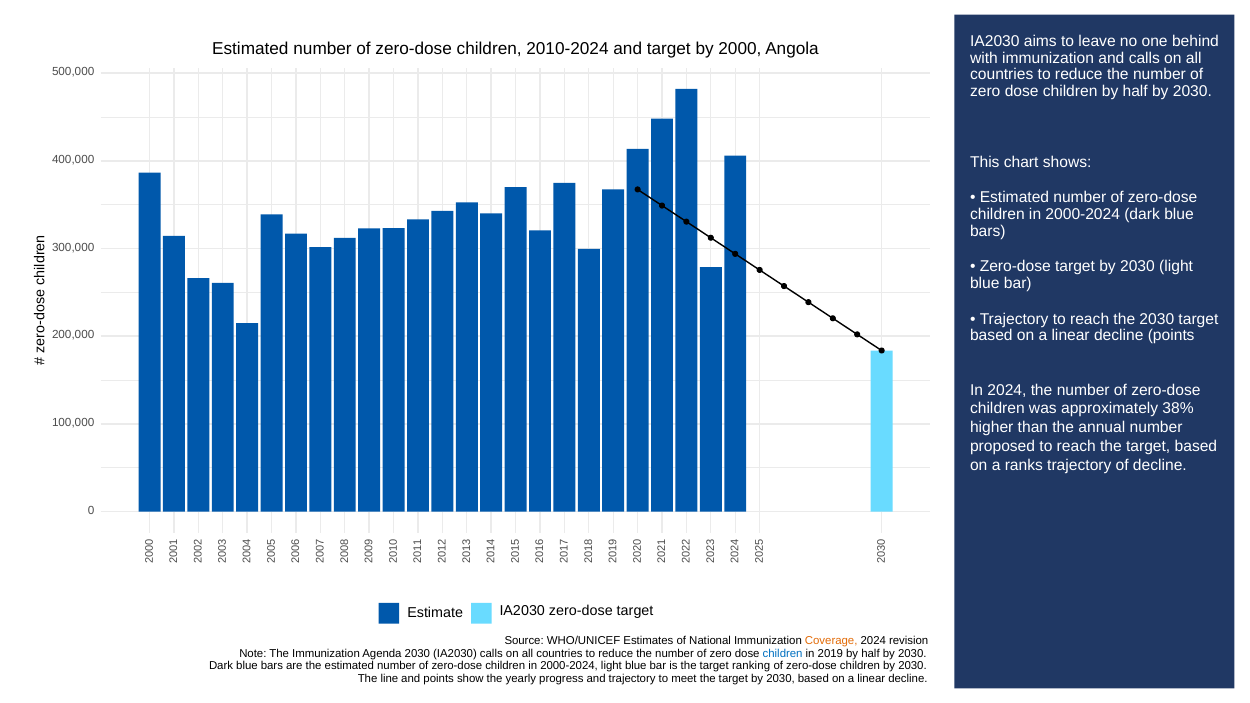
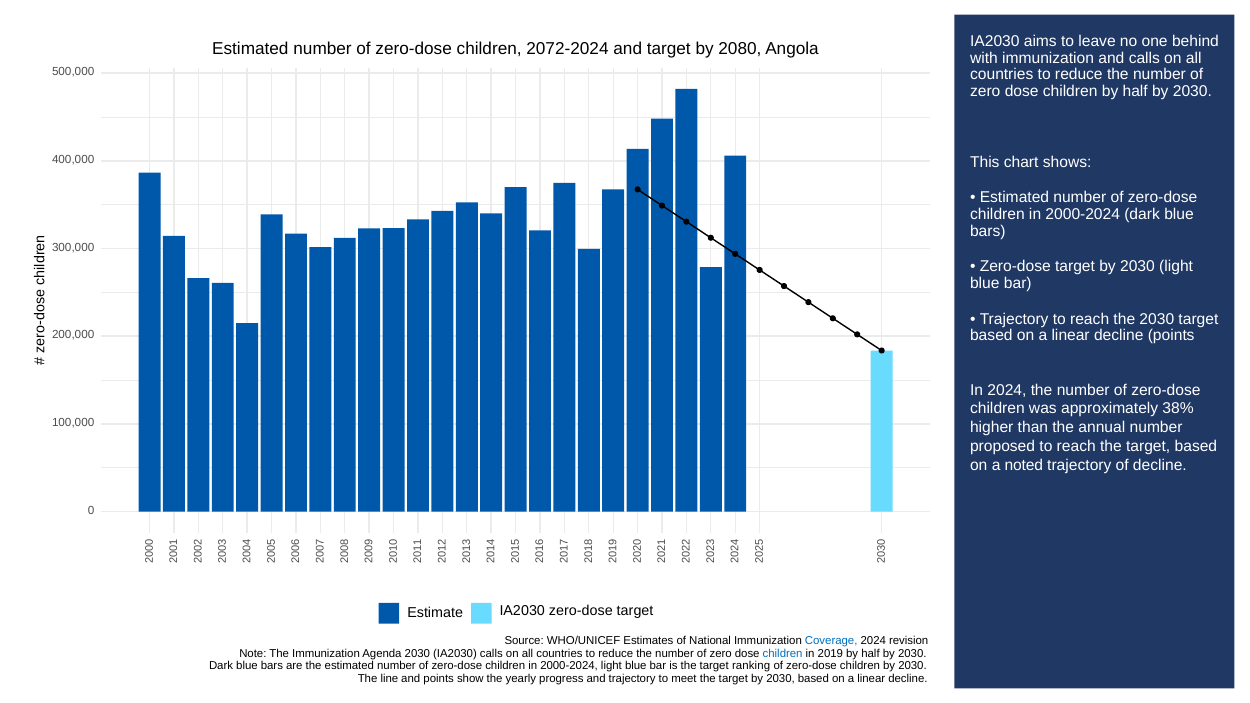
2010-2024: 2010-2024 -> 2072-2024 (567, 48)
2000: 2000 -> 2080 (740, 48)
ranks: ranks -> noted (1024, 465)
Coverage colour: orange -> blue (831, 641)
